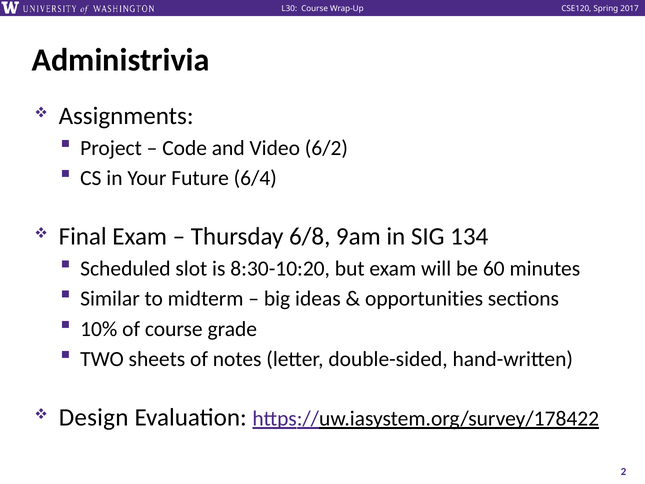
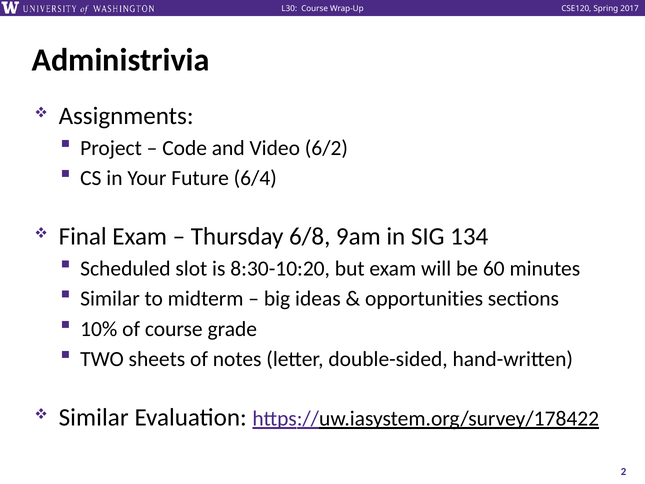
Design: Design -> Similar (94, 417)
